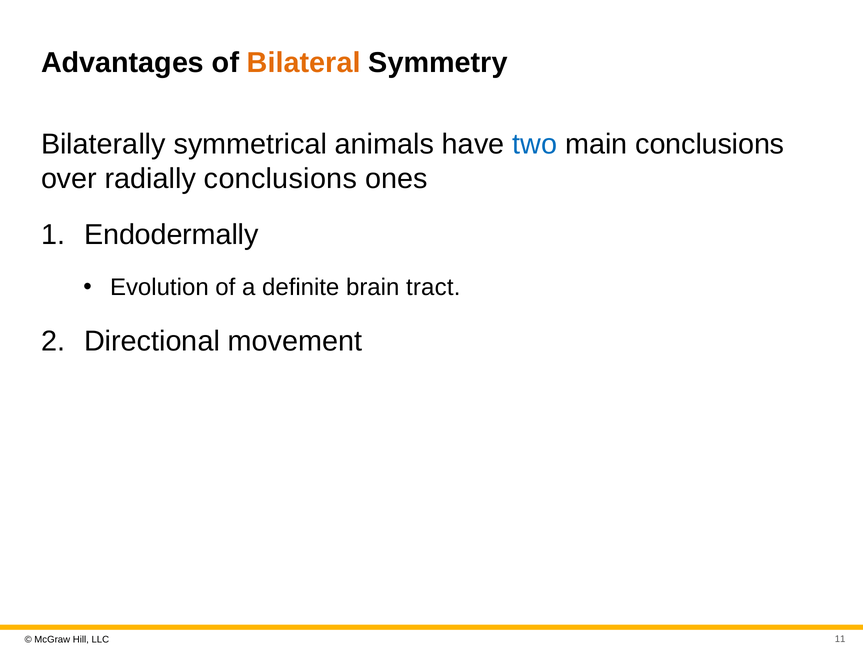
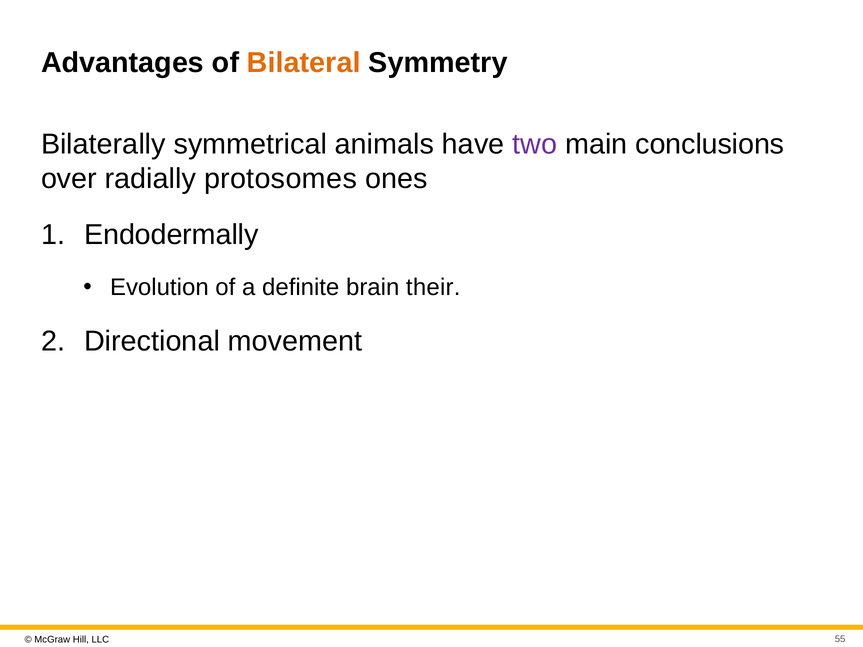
two colour: blue -> purple (535, 144)
radially conclusions: conclusions -> protosomes (280, 179)
tract: tract -> their (433, 288)
11: 11 -> 55 (840, 639)
